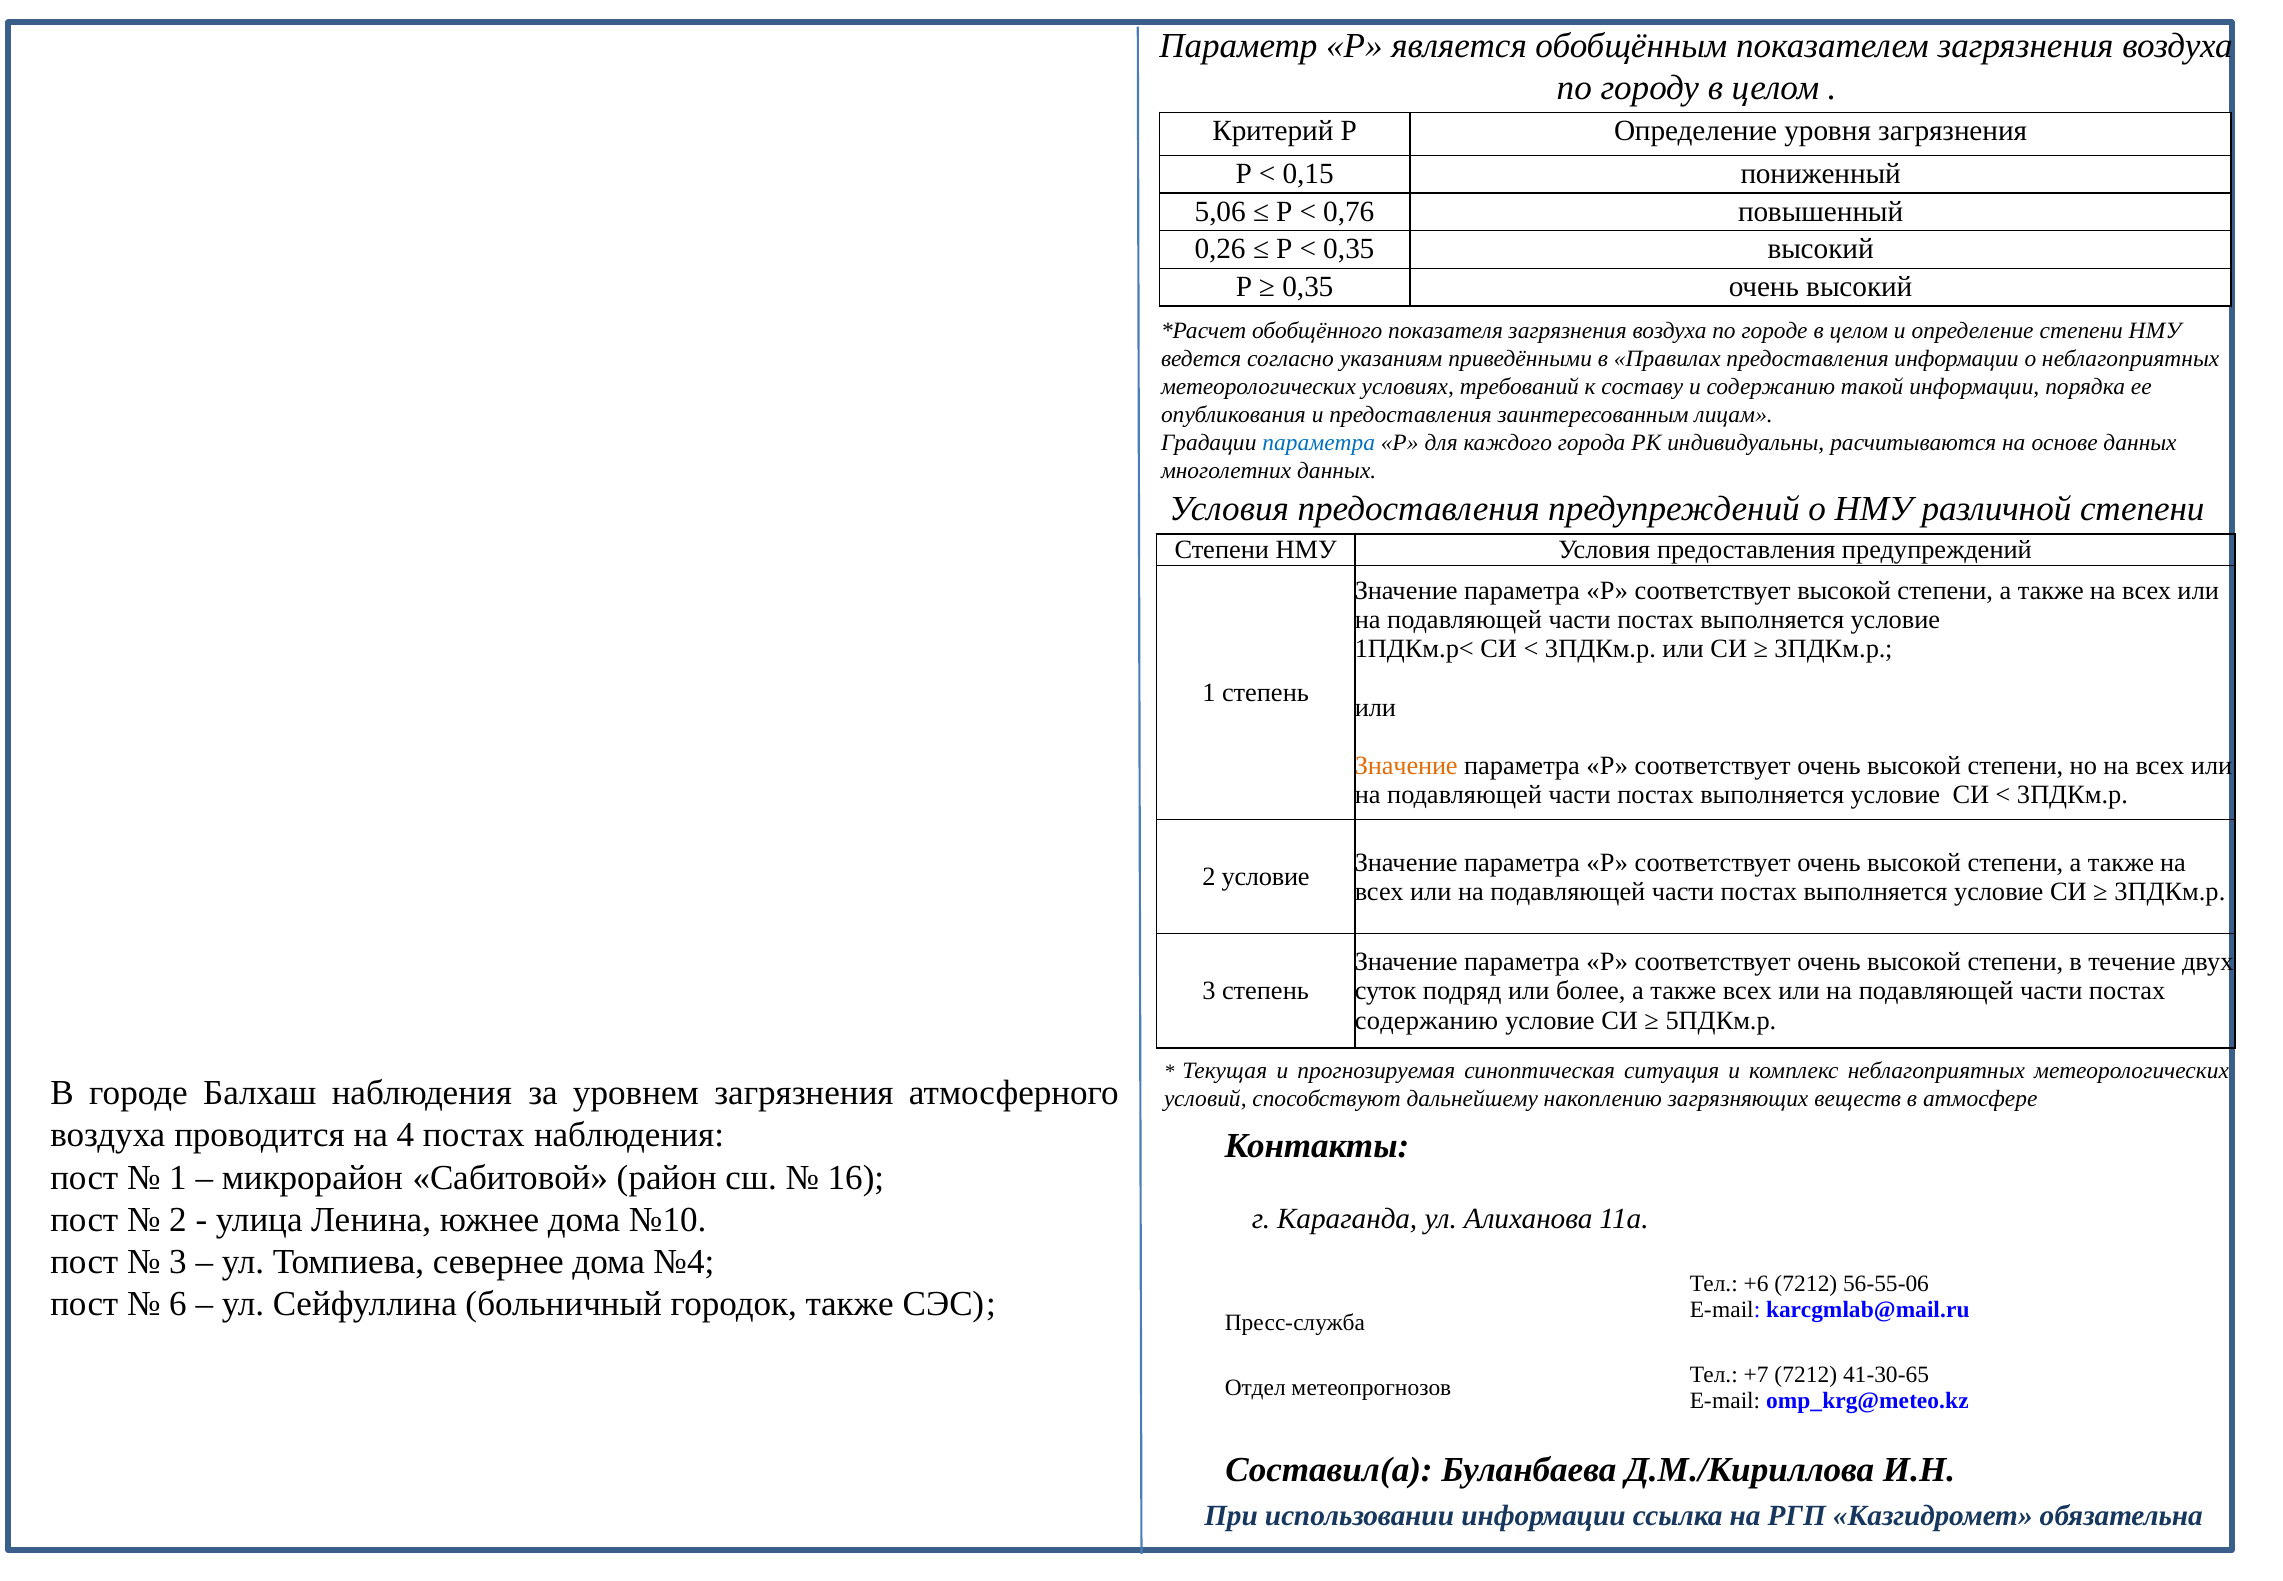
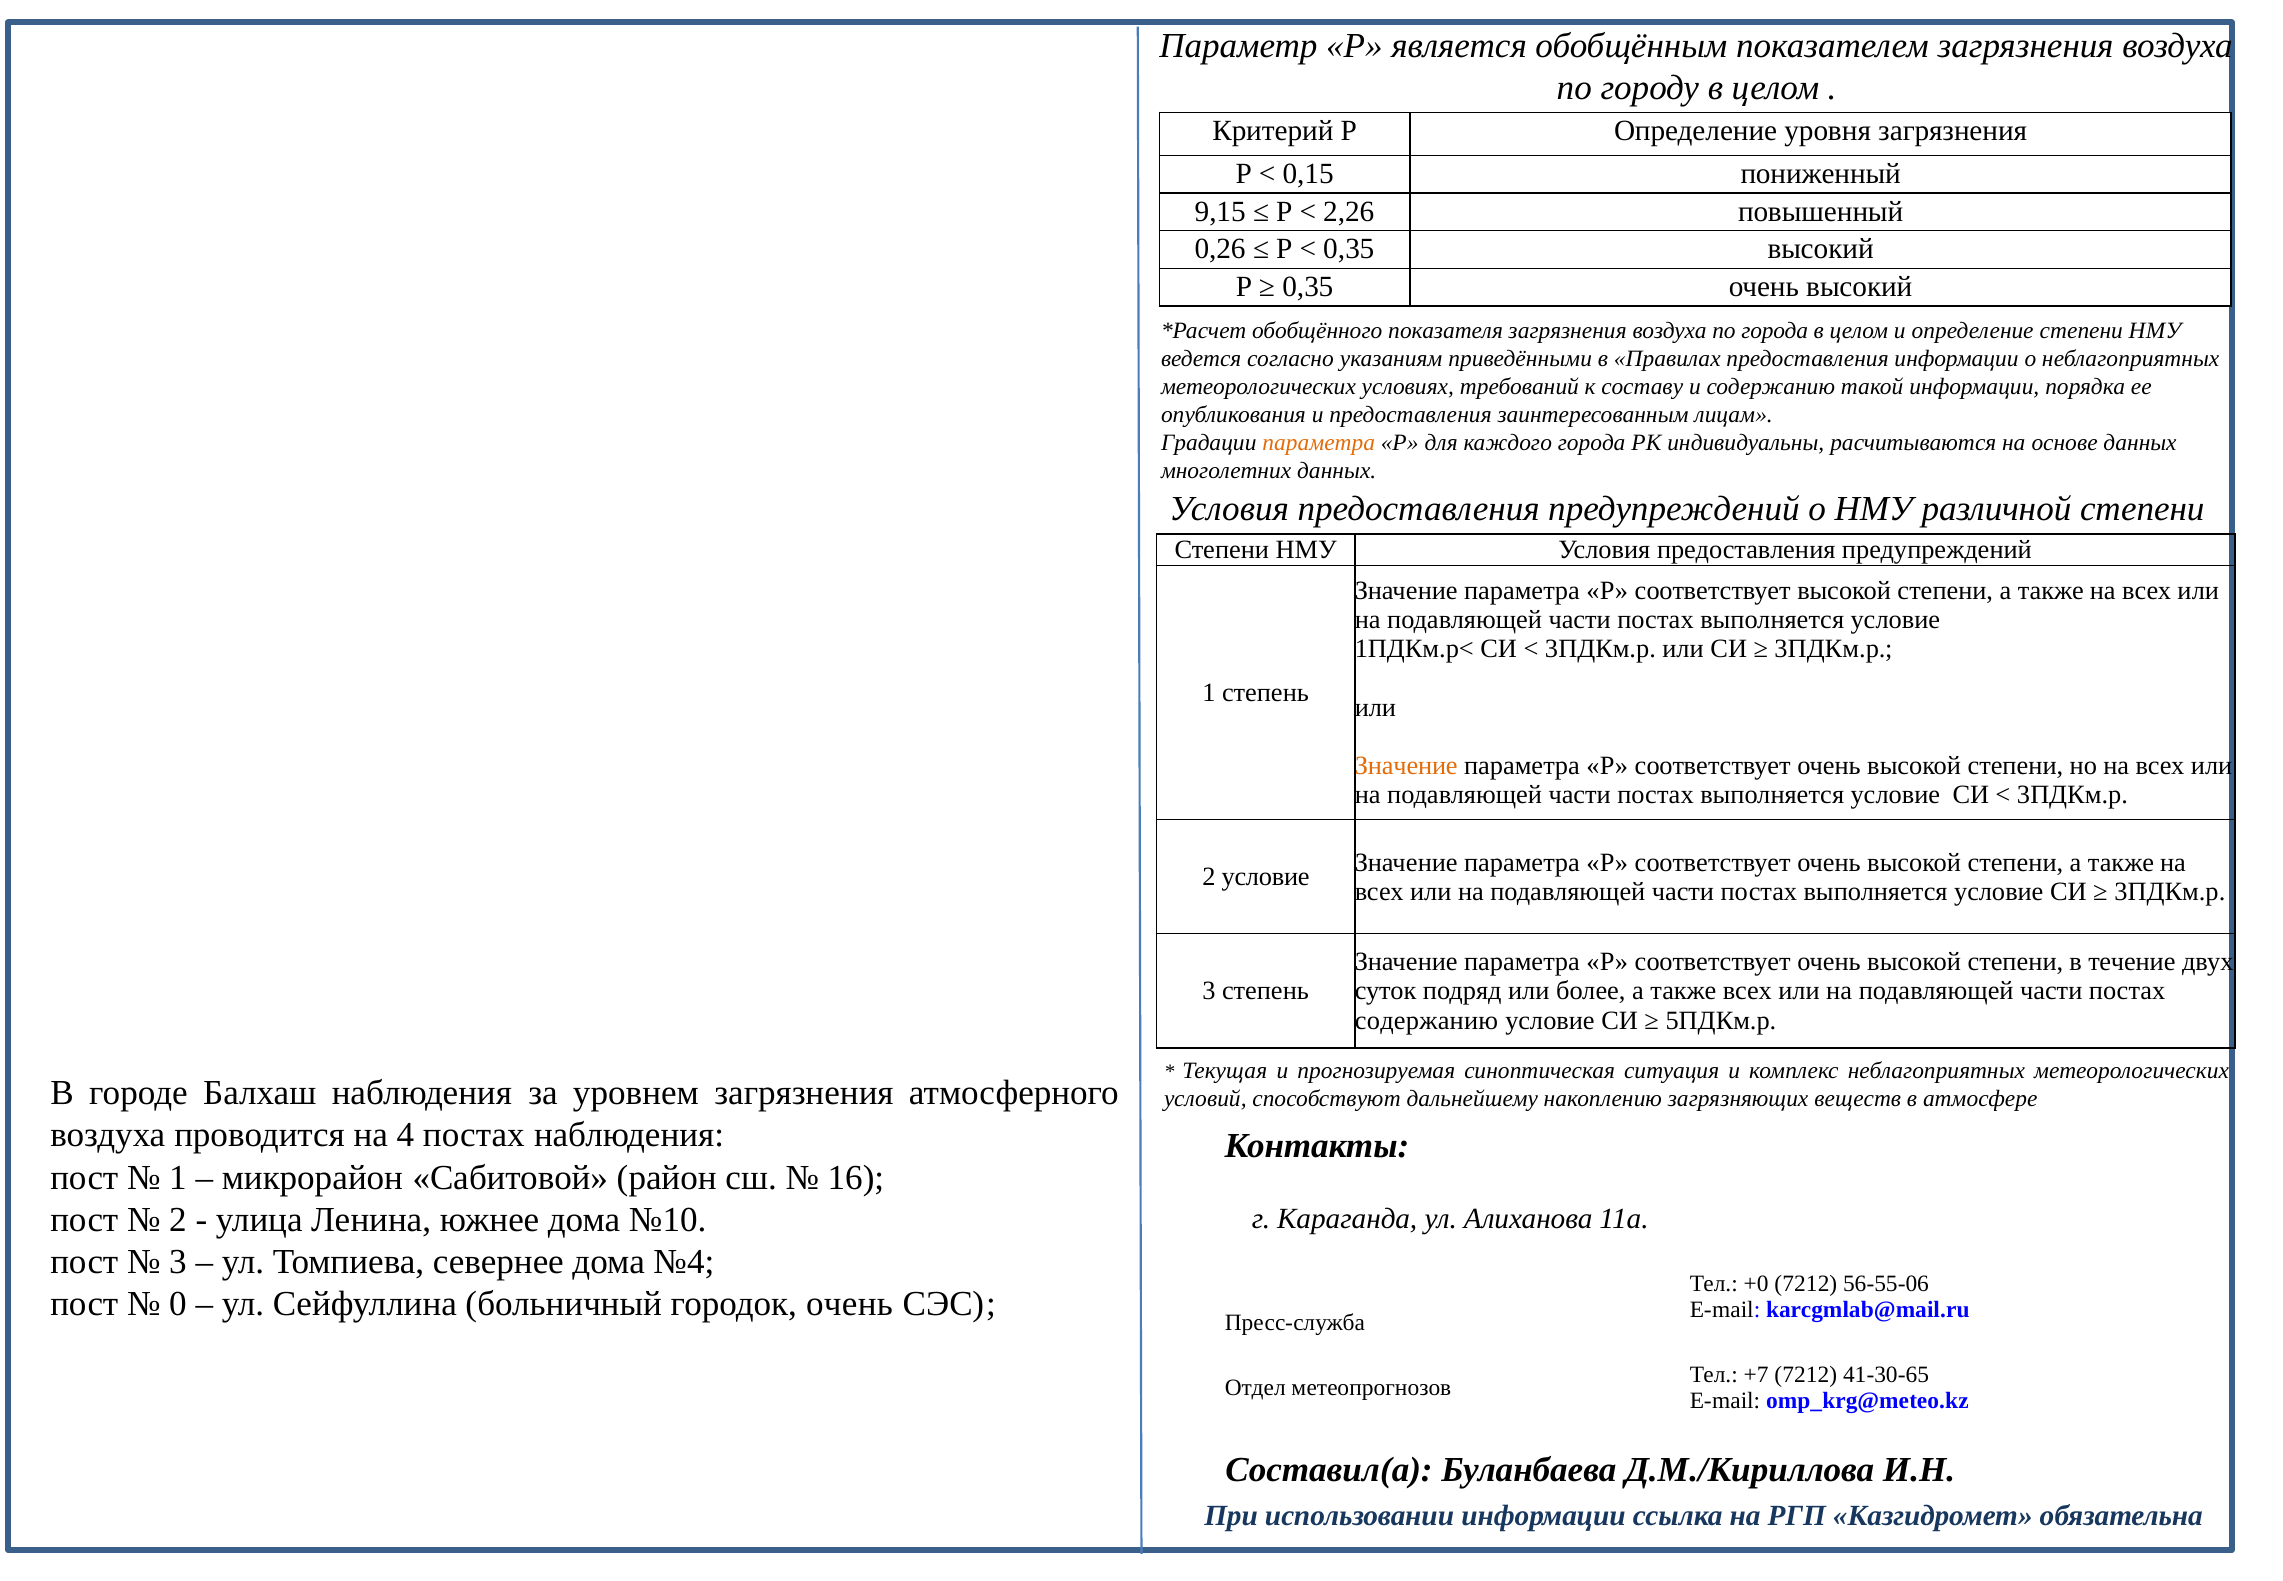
5,06: 5,06 -> 9,15 (1220, 212)
0,76: 0,76 -> 2,26 (1349, 212)
по городе: городе -> города (1775, 330)
параметра colour: blue -> orange (1319, 443)
+6: +6 -> +0 (1756, 1283)
6: 6 -> 0 (178, 1304)
городок также: также -> очень (850, 1304)
